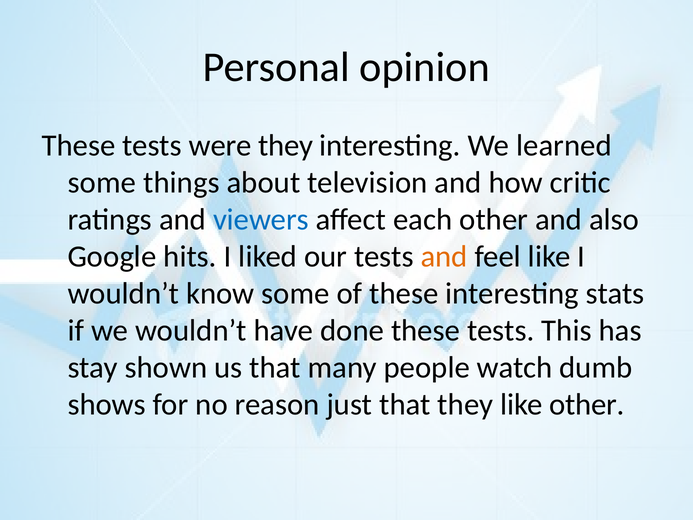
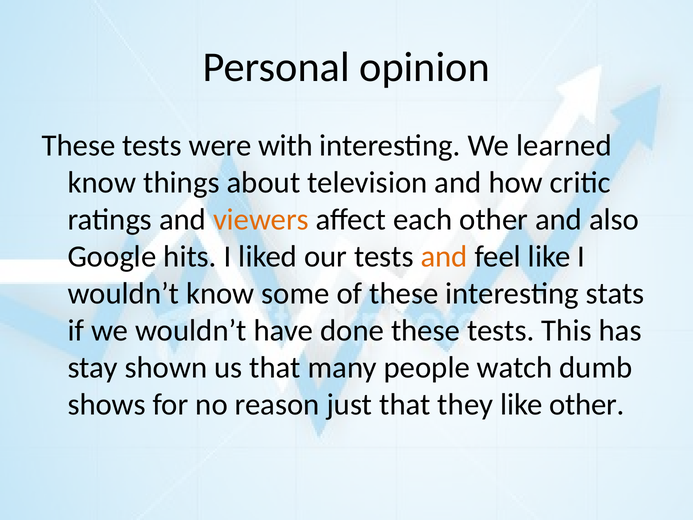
were they: they -> with (286, 145)
some: some -> know (102, 182)
viewers colour: blue -> orange (261, 219)
